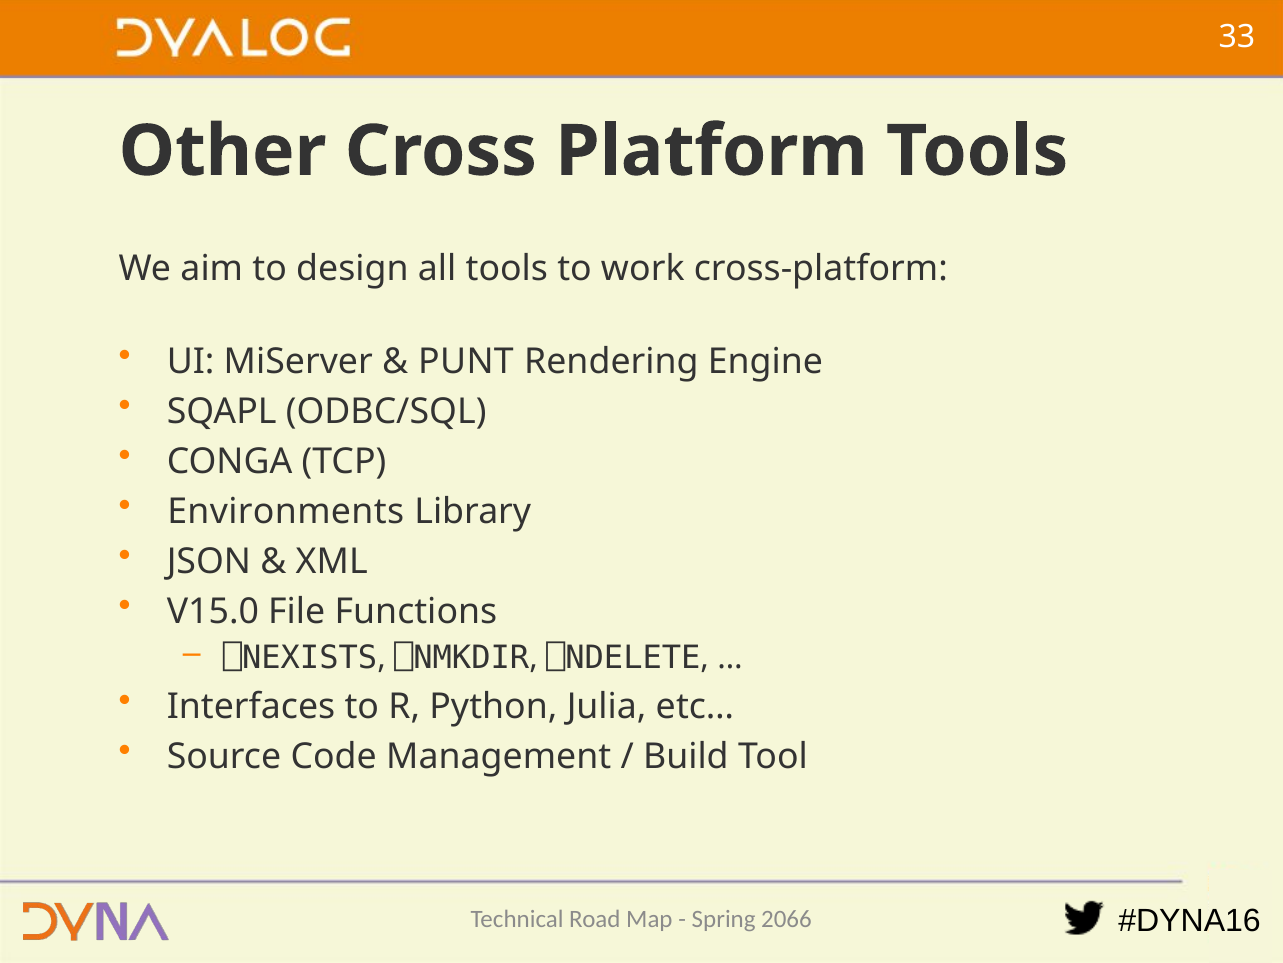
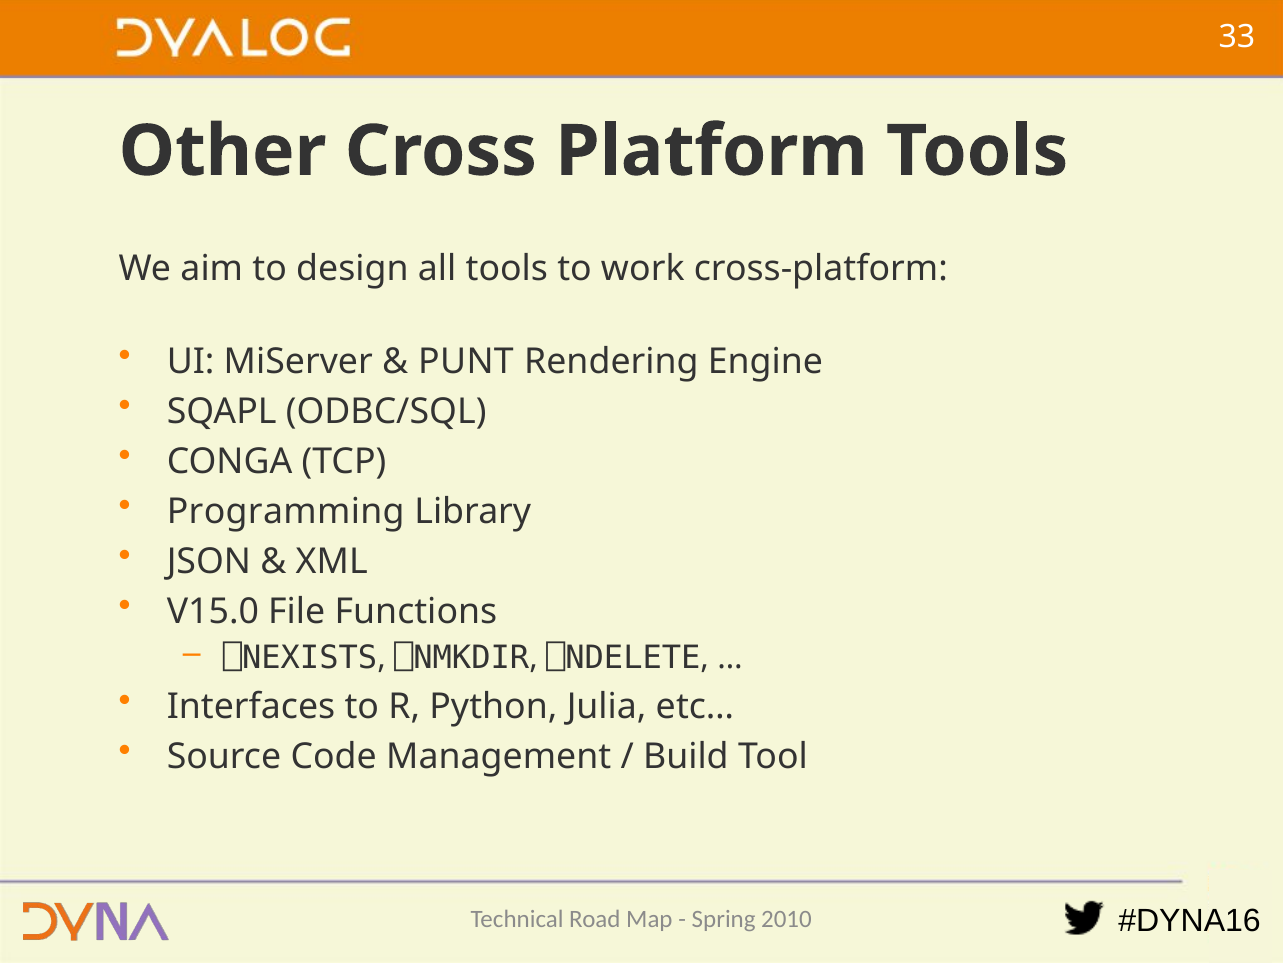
Environments: Environments -> Programming (286, 511)
2066: 2066 -> 2010 (786, 919)
